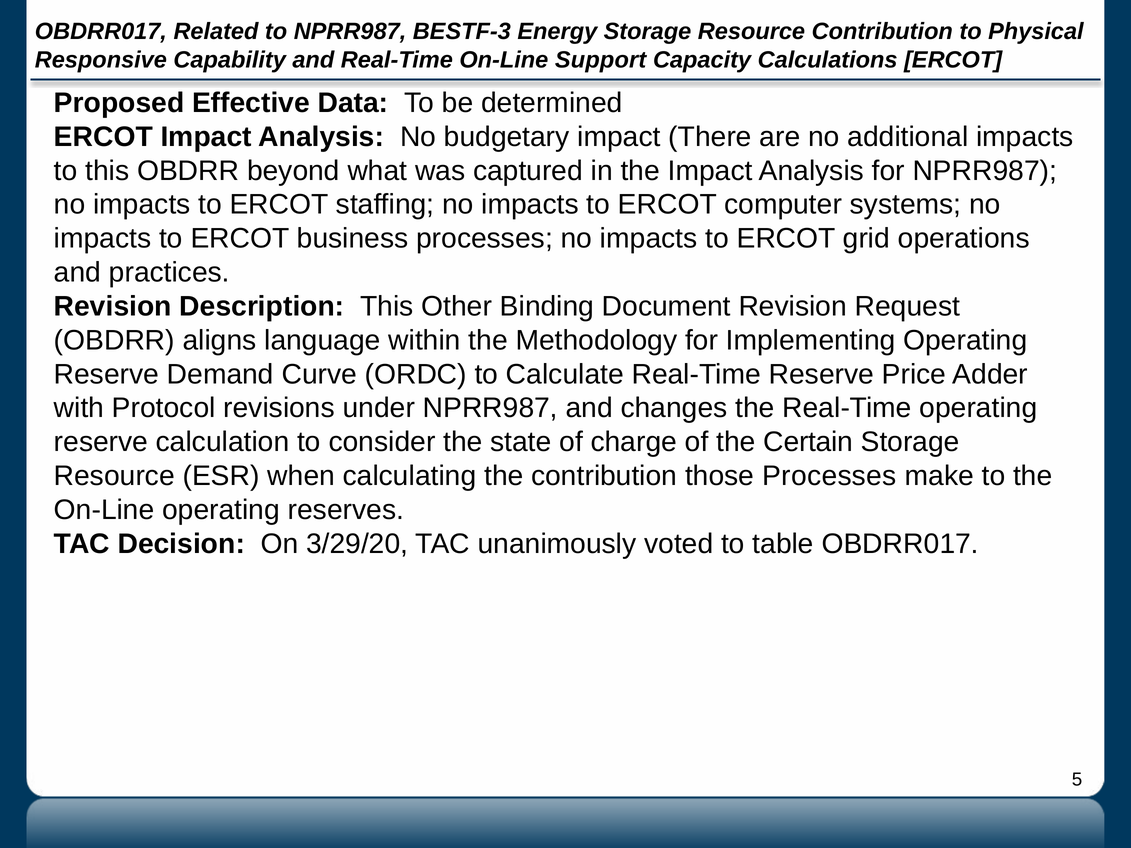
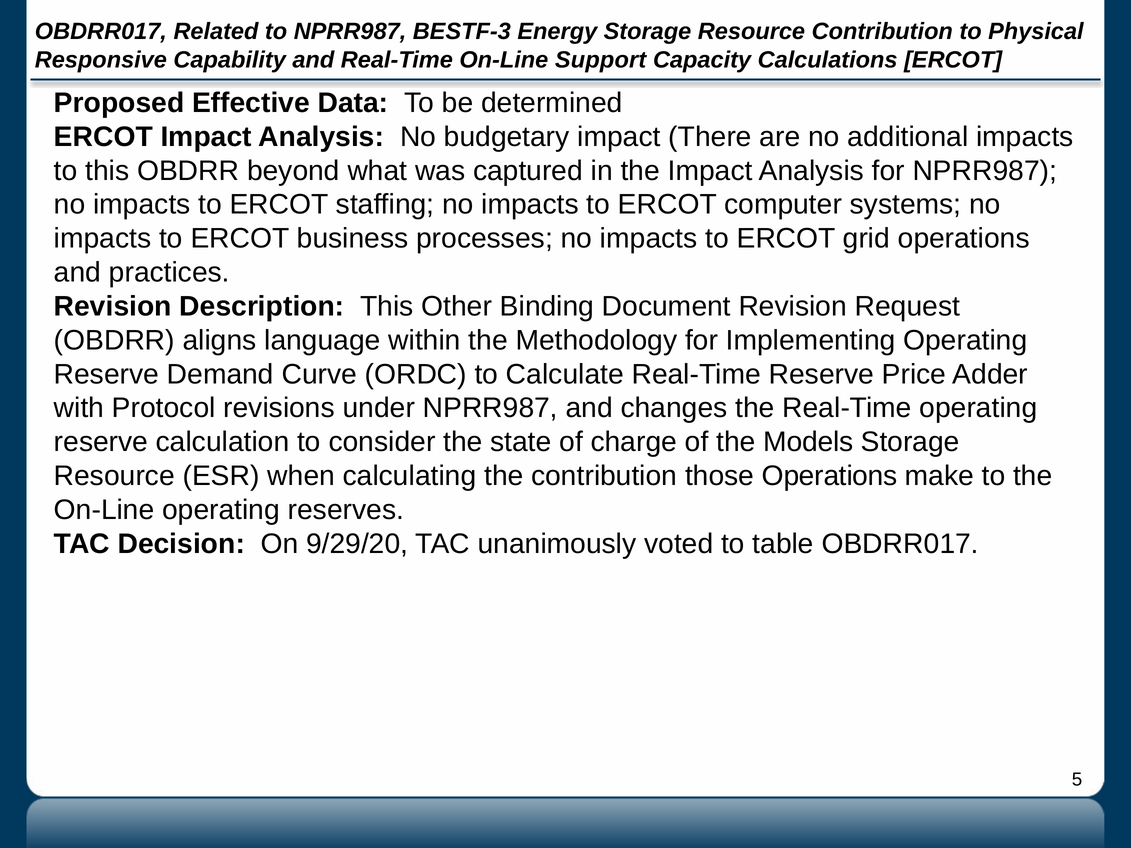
Certain: Certain -> Models (808, 442)
those Processes: Processes -> Operations (830, 476)
3/29/20: 3/29/20 -> 9/29/20 (357, 544)
